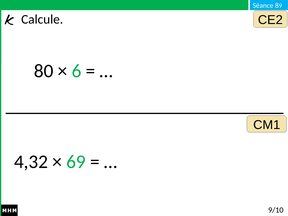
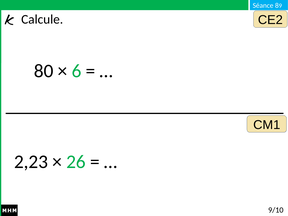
4,32: 4,32 -> 2,23 (31, 162)
69: 69 -> 26 (76, 162)
